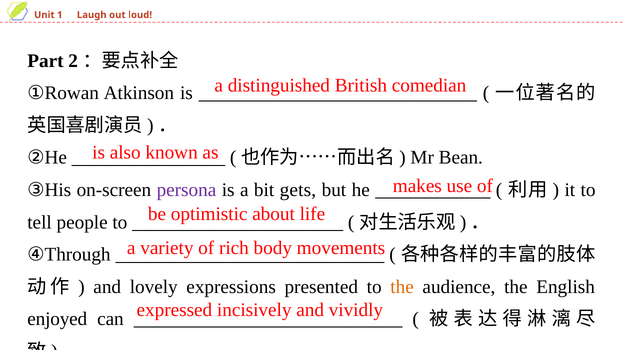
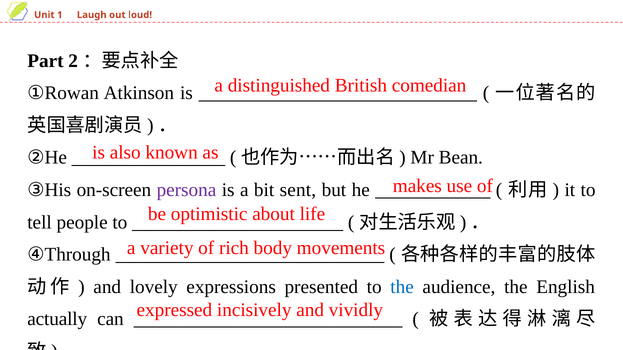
gets: gets -> sent (298, 190)
the colour: orange -> blue (402, 287)
enjoyed: enjoyed -> actually (57, 319)
